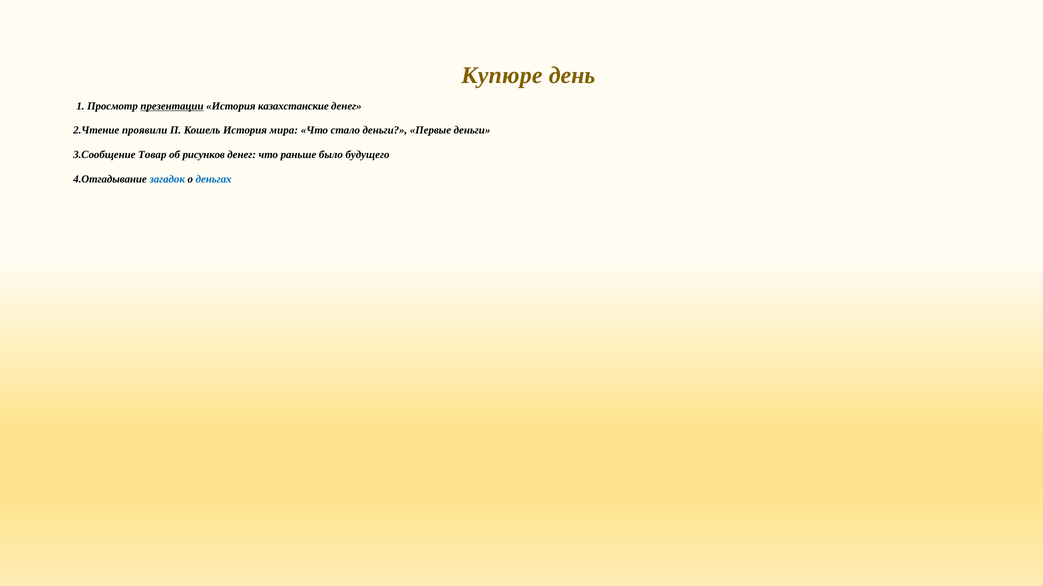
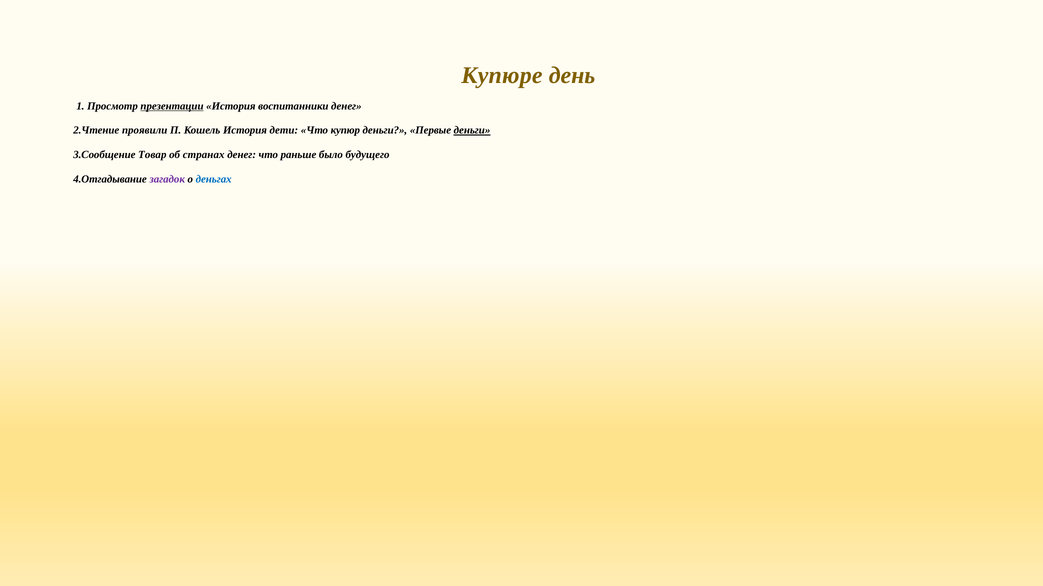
казахстанские: казахстанские -> воспитанники (293, 106)
мира: мира -> дети (284, 131)
стало: стало -> купюр (345, 131)
деньги underline: none -> present (472, 131)
рисунков: рисунков -> странах (204, 155)
загадок colour: blue -> purple (167, 179)
